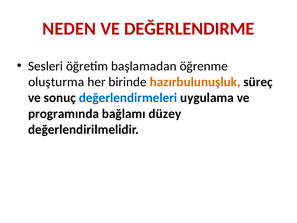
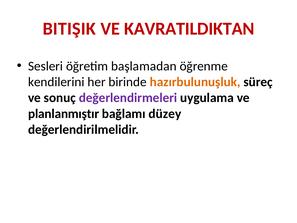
NEDEN: NEDEN -> BITIŞIK (69, 29)
DEĞERLENDIRME: DEĞERLENDIRME -> KAVRATILDIKTAN (189, 29)
oluşturma: oluşturma -> kendilerini (56, 82)
değerlendirmeleri colour: blue -> purple (128, 98)
programında: programında -> planlanmıştır (64, 114)
